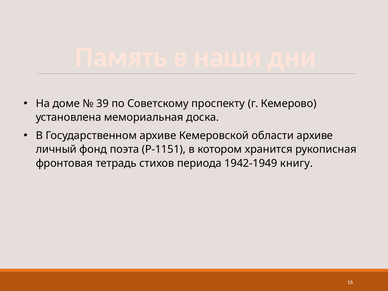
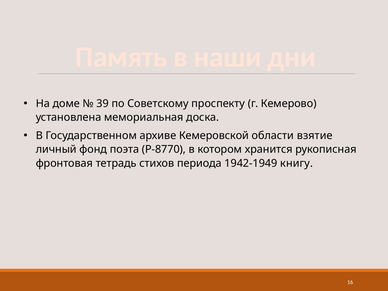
области архиве: архиве -> взятие (315, 136)
Р-1151: Р-1151 -> Р-8770 (164, 149)
